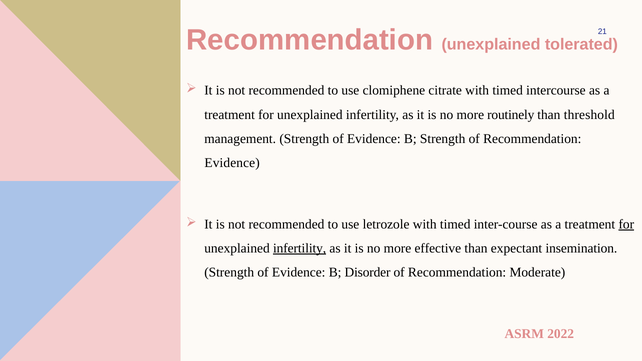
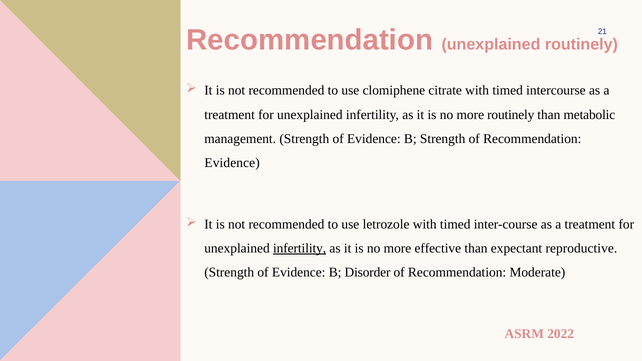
unexplained tolerated: tolerated -> routinely (581, 45)
threshold: threshold -> metabolic (589, 115)
for underline: present -> none (626, 224)
insemination: insemination -> reproductive (581, 248)
